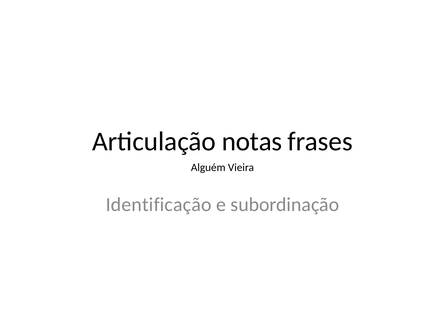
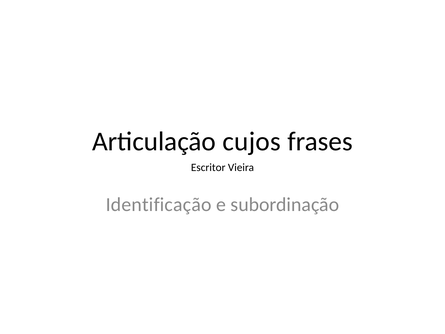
notas: notas -> cujos (252, 141)
Alguém: Alguém -> Escritor (208, 168)
